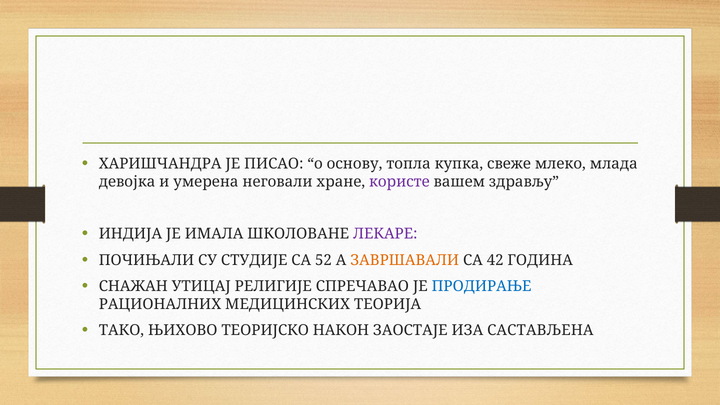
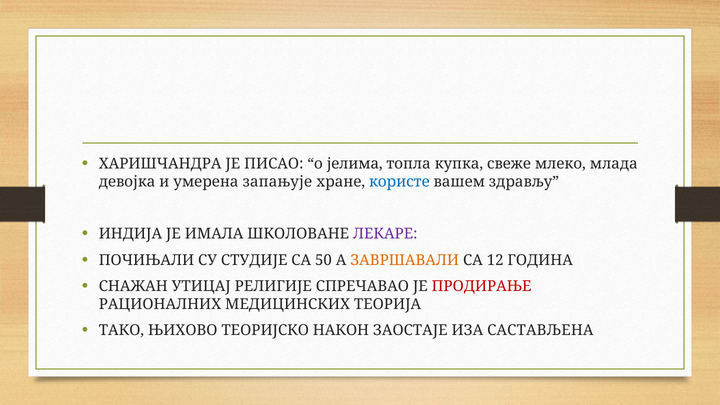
основу: основу -> јелима (355, 164)
неговали: неговали -> запањује (277, 182)
користе colour: purple -> blue (399, 182)
52: 52 -> 50 (323, 260)
42: 42 -> 12 (495, 260)
ПРОДИРАЊЕ colour: blue -> red (482, 286)
